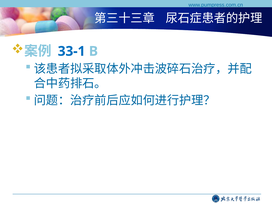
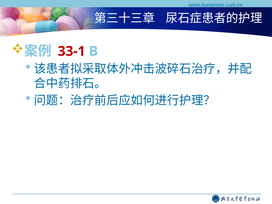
33-1 colour: blue -> red (72, 51)
